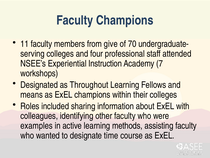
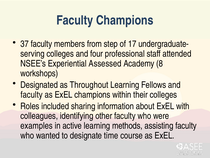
11: 11 -> 37 (25, 44)
give: give -> step (111, 44)
70: 70 -> 17 (132, 44)
Instruction: Instruction -> Assessed (105, 63)
7: 7 -> 8 (160, 63)
means: means -> faculty (32, 94)
